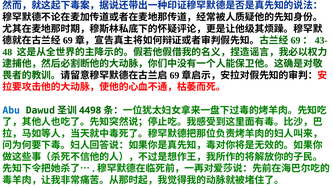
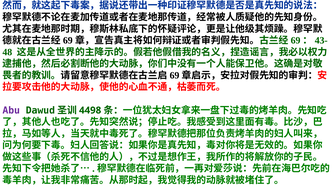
Abu colour: blue -> purple (11, 111)
